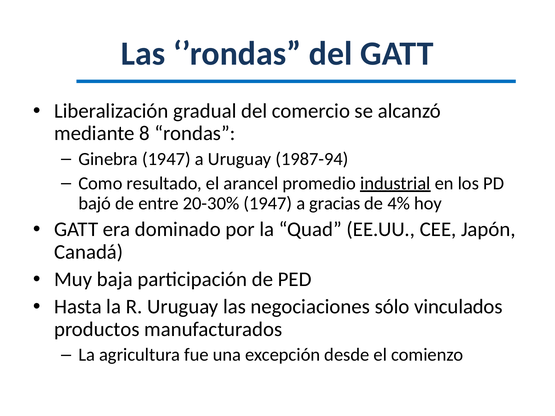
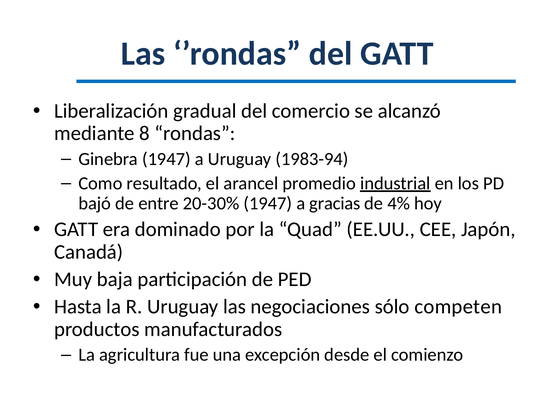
1987-94: 1987-94 -> 1983-94 (312, 159)
vinculados: vinculados -> competen (458, 307)
